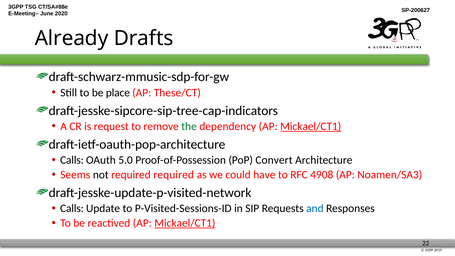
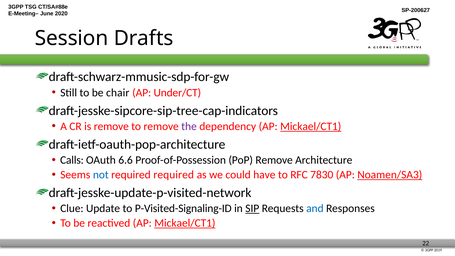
Already: Already -> Session (72, 38)
place: place -> chair (118, 93)
These/CT: These/CT -> Under/CT (177, 93)
is request: request -> remove (111, 126)
the colour: green -> purple (189, 126)
5.0: 5.0 -> 6.6 (126, 160)
PoP Convert: Convert -> Remove (274, 160)
not colour: black -> blue (101, 175)
4908: 4908 -> 7830 (322, 175)
Noamen/SA3 underline: none -> present (390, 175)
Calls: Calls -> Clue (72, 208)
P-Visited-Sessions-ID: P-Visited-Sessions-ID -> P-Visited-Signaling-ID (183, 208)
SIP underline: none -> present (252, 208)
